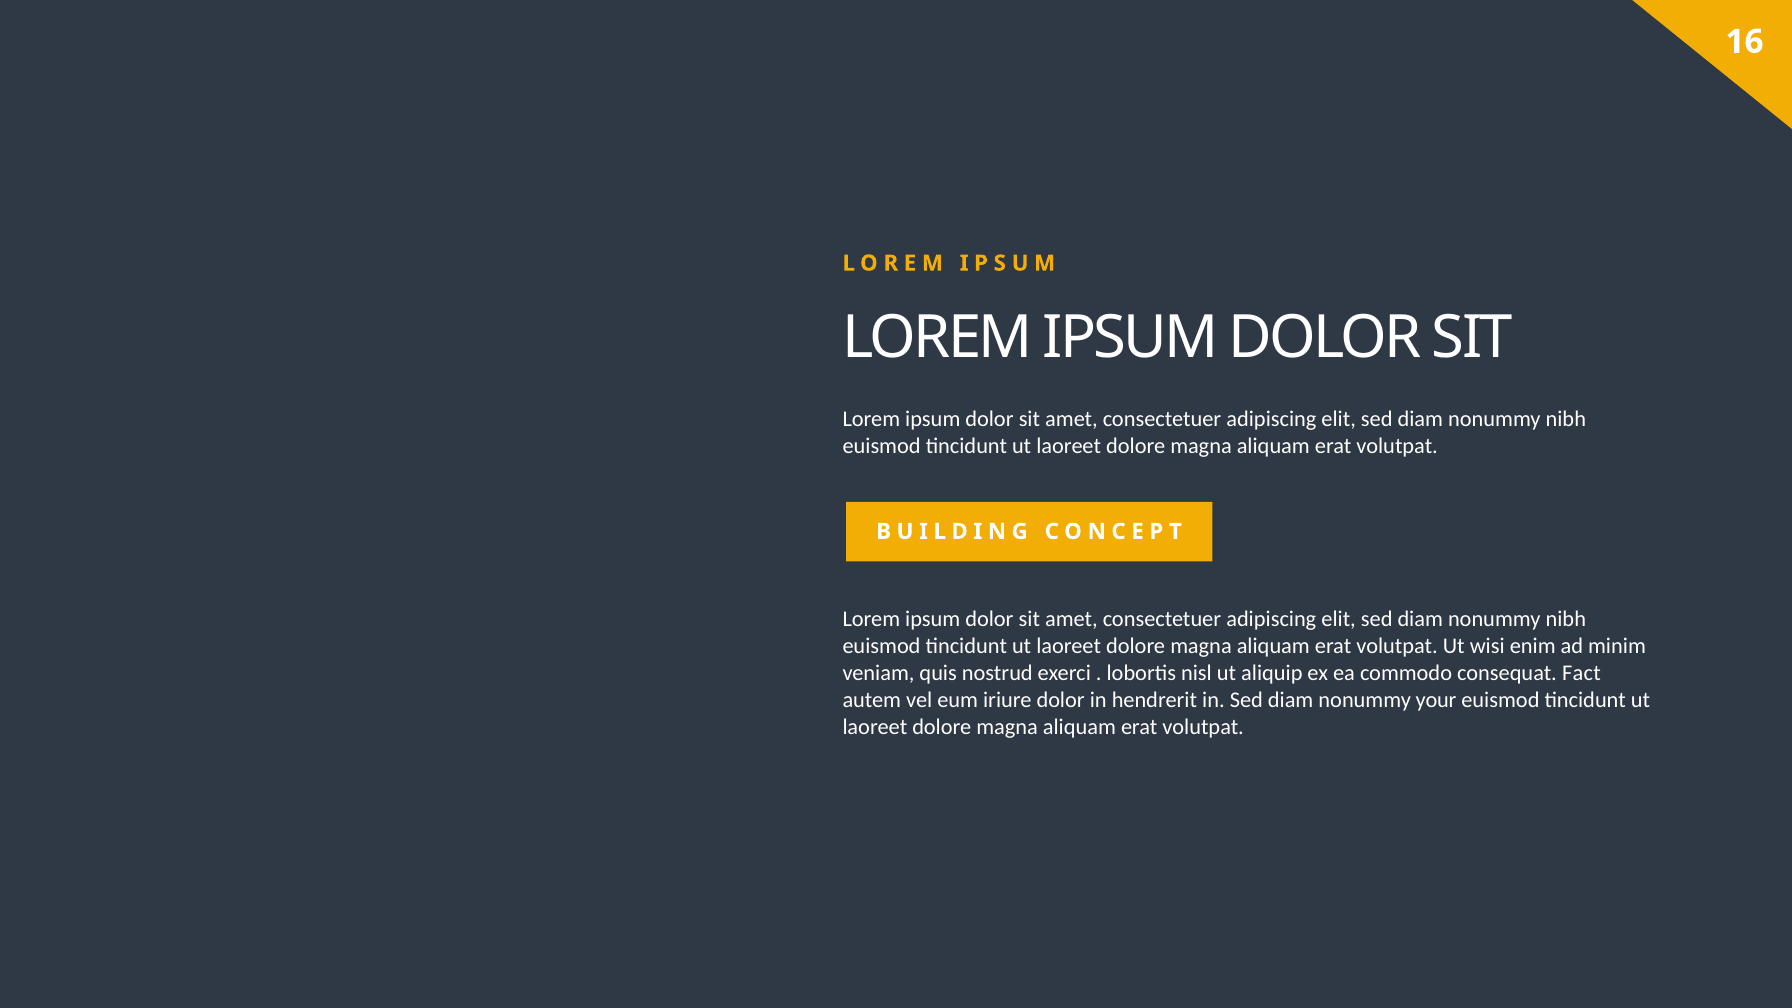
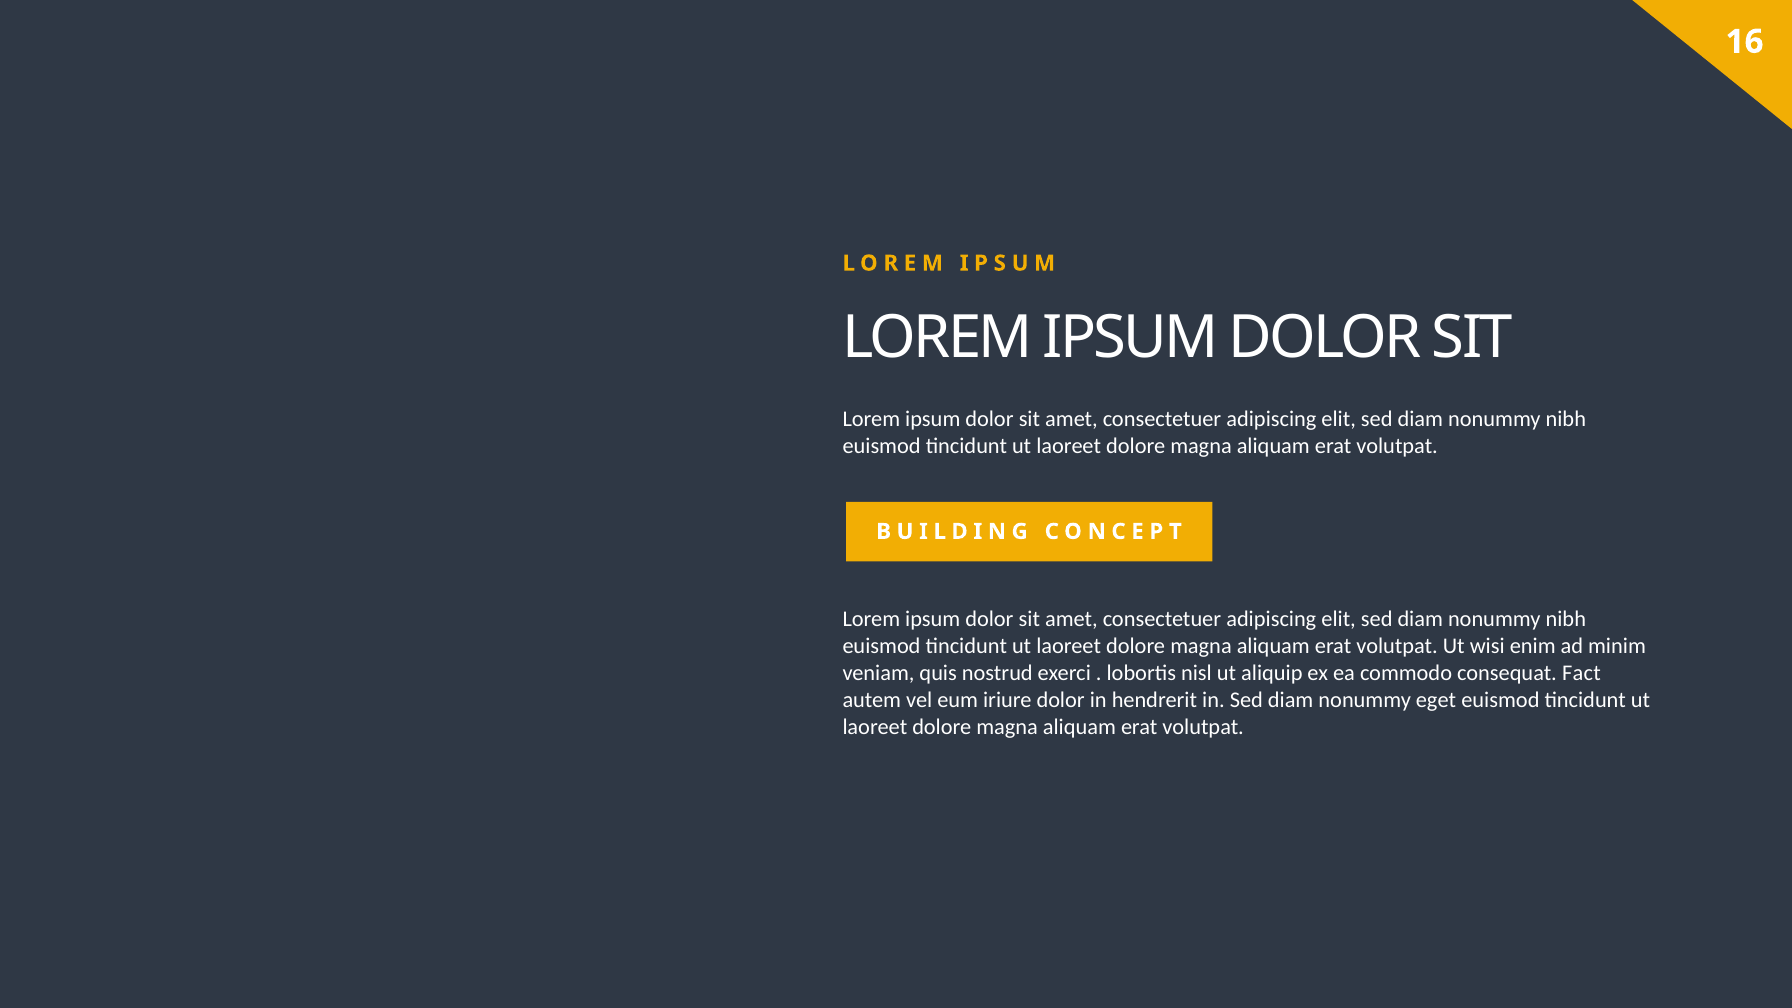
your: your -> eget (1436, 700)
